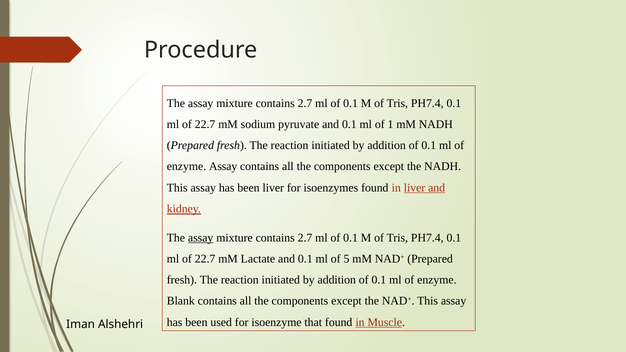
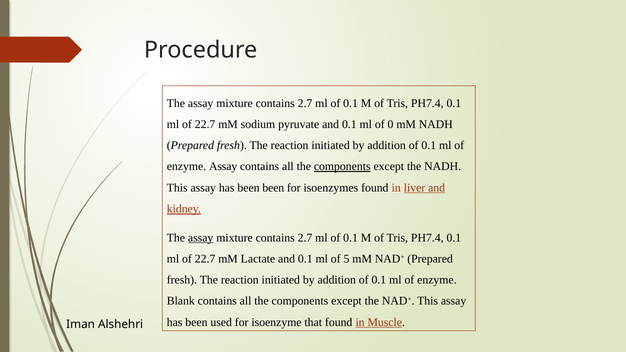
1: 1 -> 0 (390, 124)
components underline: none -> present (342, 167)
been liver: liver -> been (273, 188)
